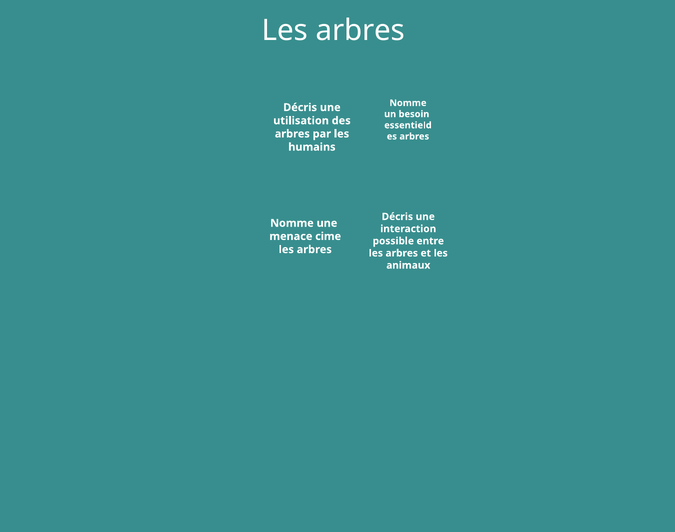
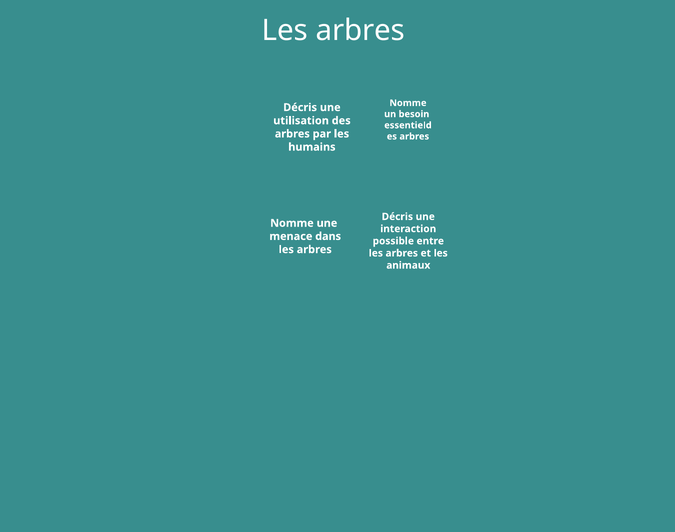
cime: cime -> dans (328, 236)
